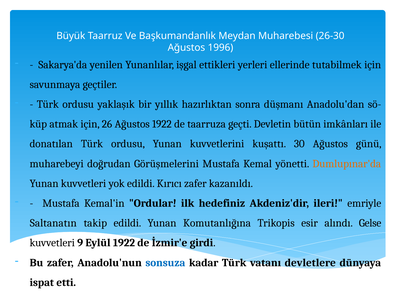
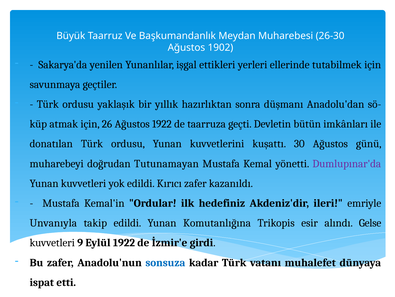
1996: 1996 -> 1902 (220, 48)
Görüşmelerini: Görüşmelerini -> Tutunamayan (166, 163)
Dumlupınar'da colour: orange -> purple (347, 163)
Saltanatın: Saltanatın -> Unvanıyla (53, 222)
devletlere: devletlere -> muhalefet (310, 262)
